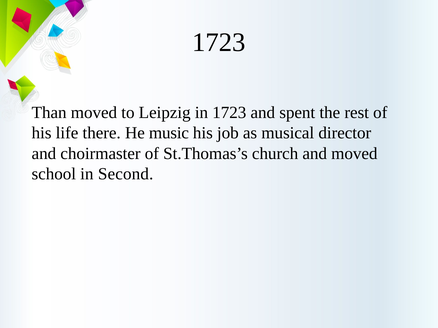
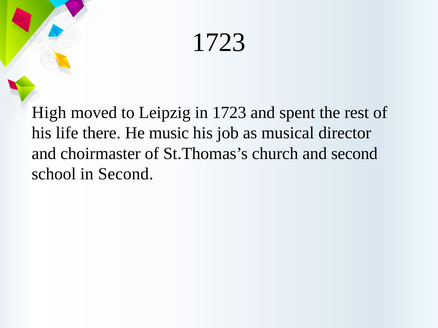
Than: Than -> High (49, 113)
and moved: moved -> second (354, 154)
